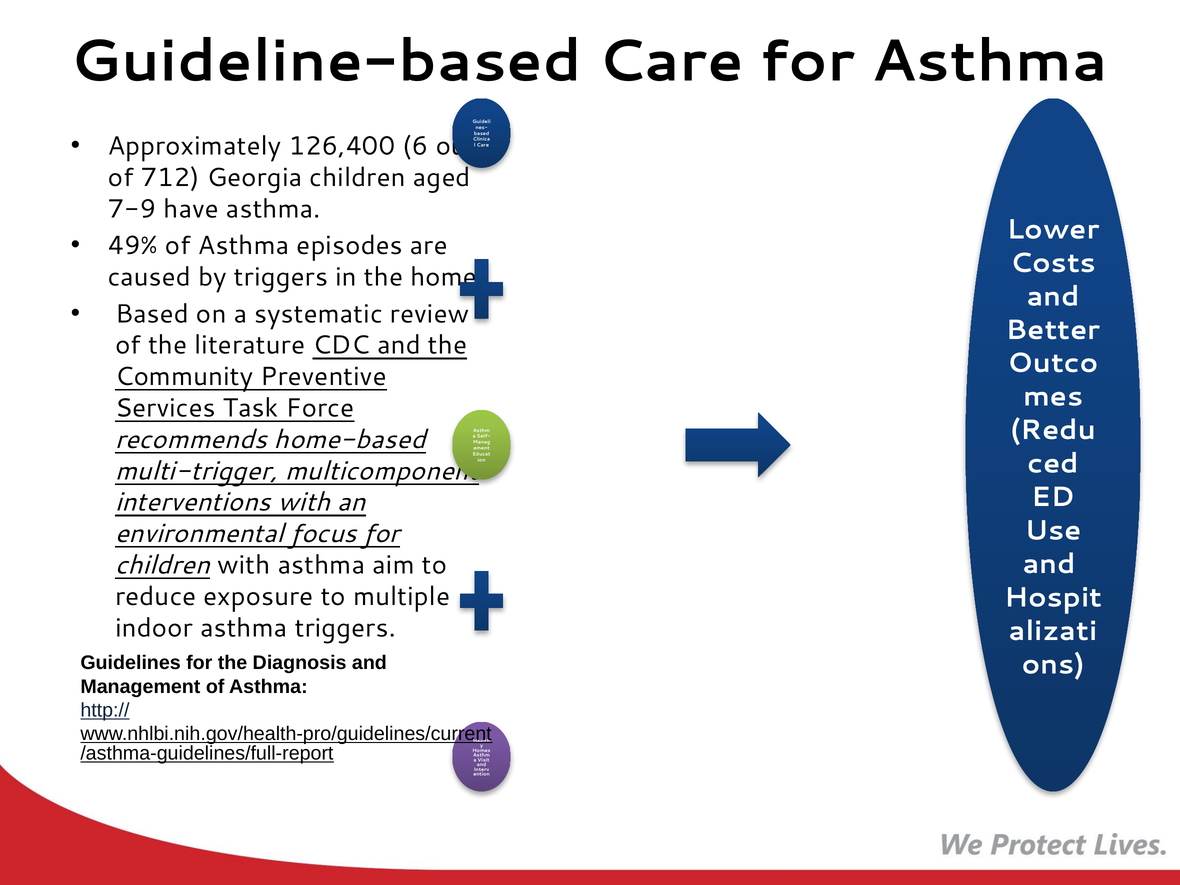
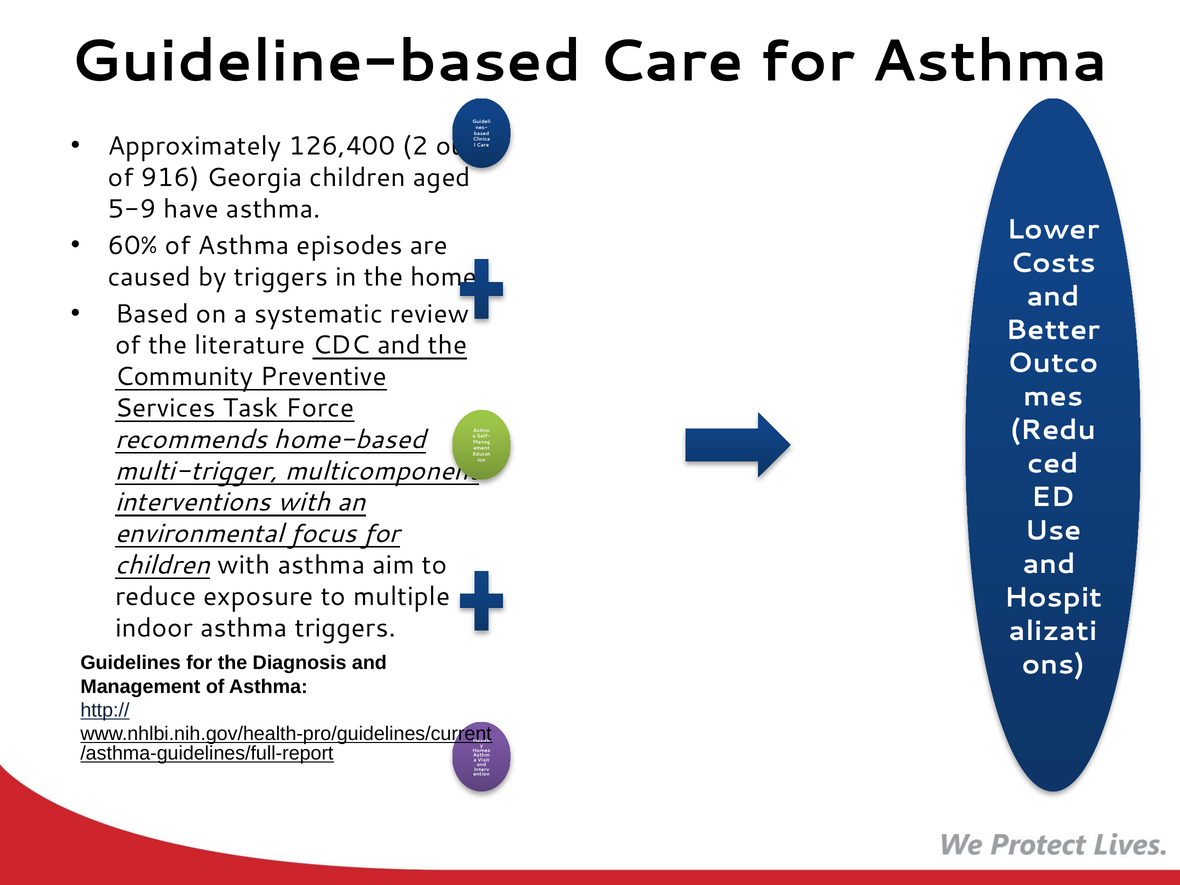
6: 6 -> 2 (415, 146)
712: 712 -> 916 (170, 178)
7-9: 7-9 -> 5-9 (132, 209)
49%: 49% -> 60% (133, 246)
